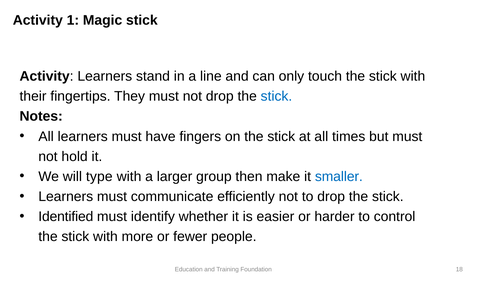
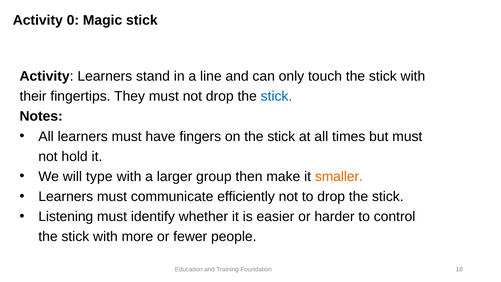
1: 1 -> 0 (73, 20)
smaller colour: blue -> orange (339, 176)
Identified: Identified -> Listening (66, 216)
